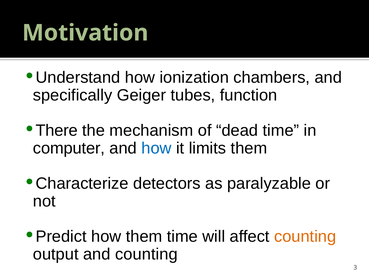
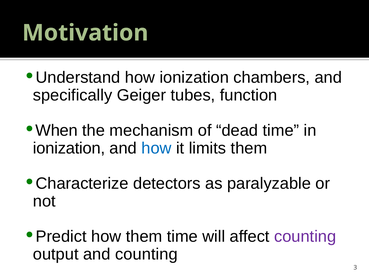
There: There -> When (57, 131)
computer: computer -> ionization (69, 149)
counting colour: orange -> purple (305, 237)
